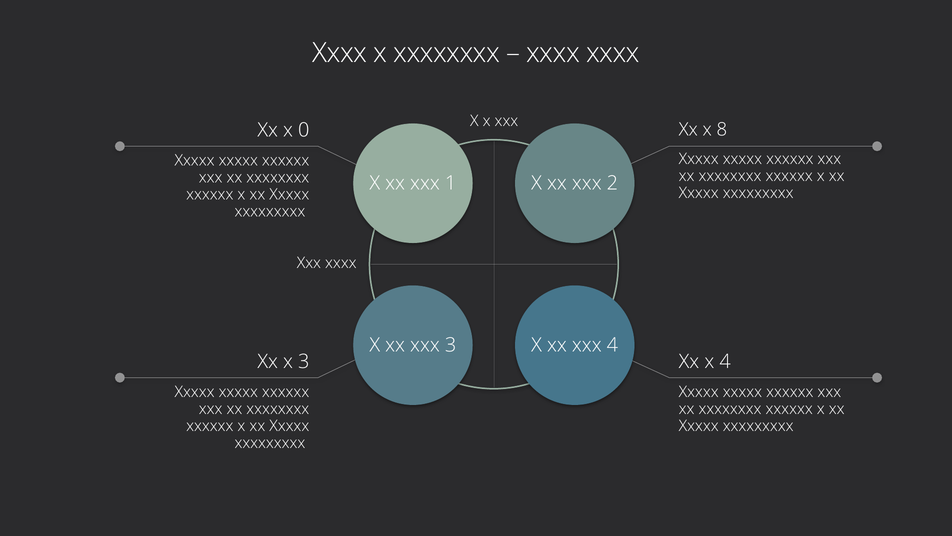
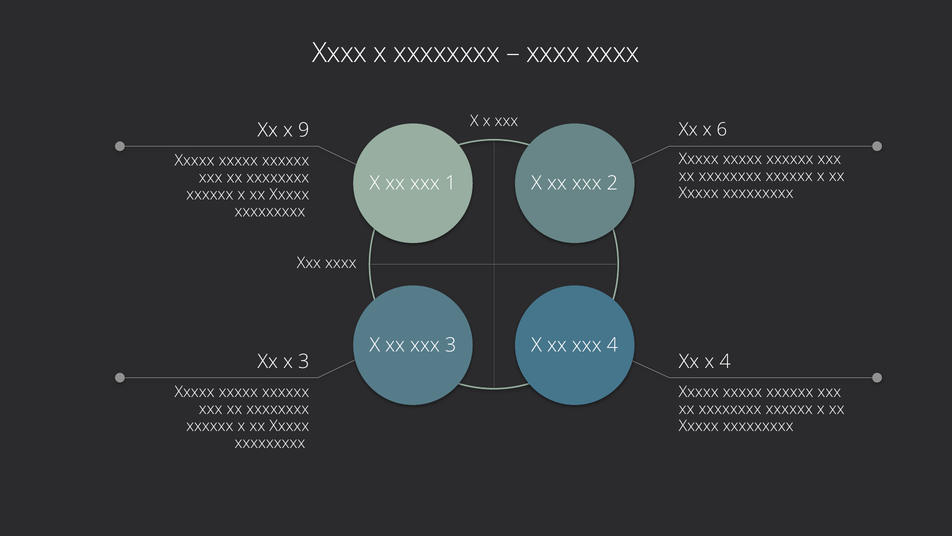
8: 8 -> 6 (722, 130)
0: 0 -> 9 (304, 130)
